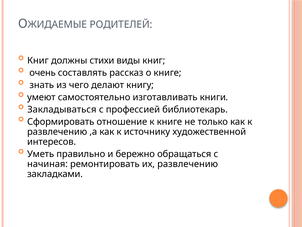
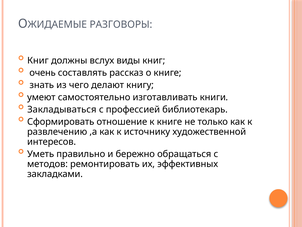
РОДИТЕЛЕЙ: РОДИТЕЛЕЙ -> РАЗГОВОРЫ (121, 24)
стихи: стихи -> вслух (102, 61)
начиная: начиная -> методов (47, 164)
их развлечению: развлечению -> эффективных (188, 164)
